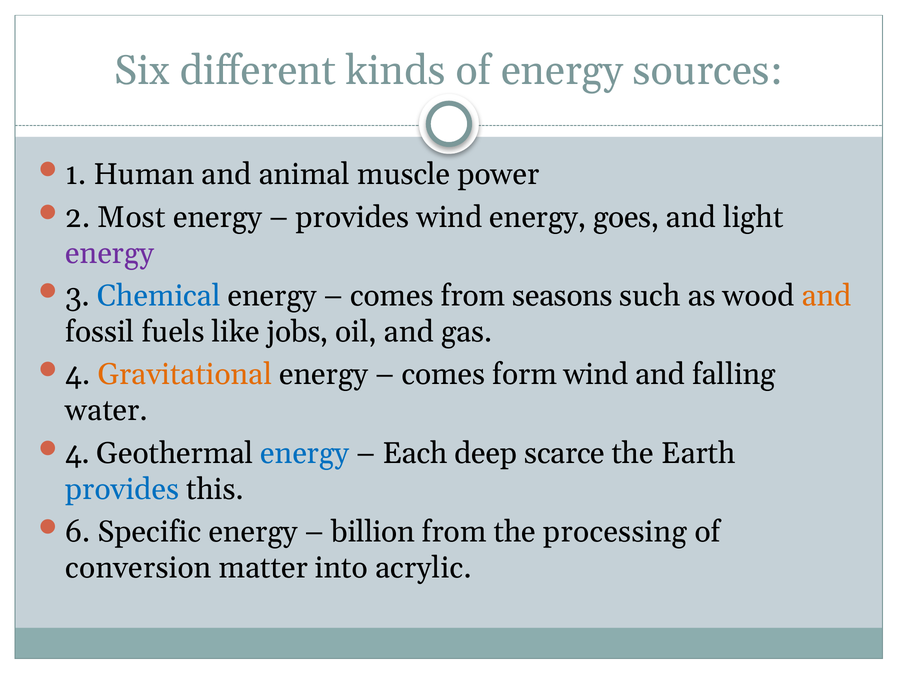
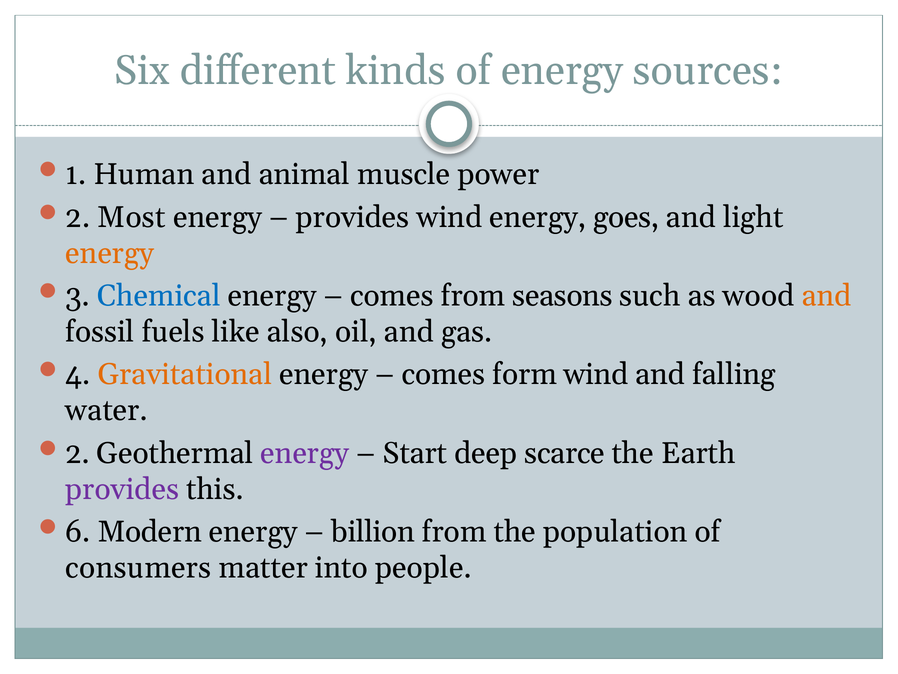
energy colour: purple -> orange (110, 253)
jobs: jobs -> also (297, 332)
4: 4 -> 2 (77, 453)
energy colour: blue -> purple (305, 453)
Each: Each -> Start (415, 453)
provides colour: blue -> purple (122, 489)
Specific: Specific -> Modern (150, 531)
processing: processing -> population (615, 531)
conversion: conversion -> consumers (138, 567)
acrylic: acrylic -> people (423, 567)
